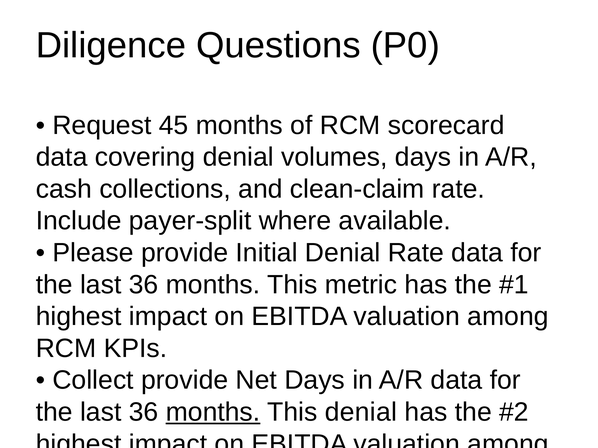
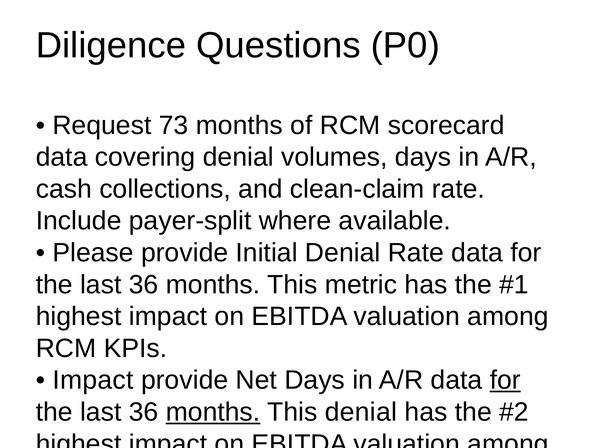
45: 45 -> 73 (174, 125)
Collect: Collect -> Impact (93, 381)
for underline: none -> present (505, 381)
